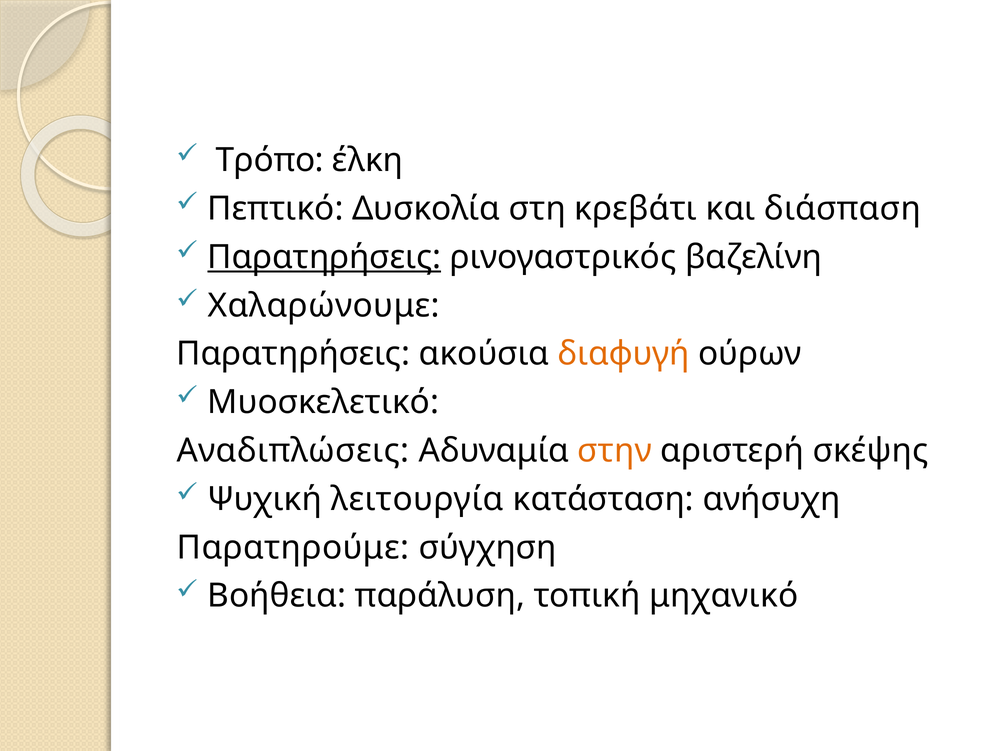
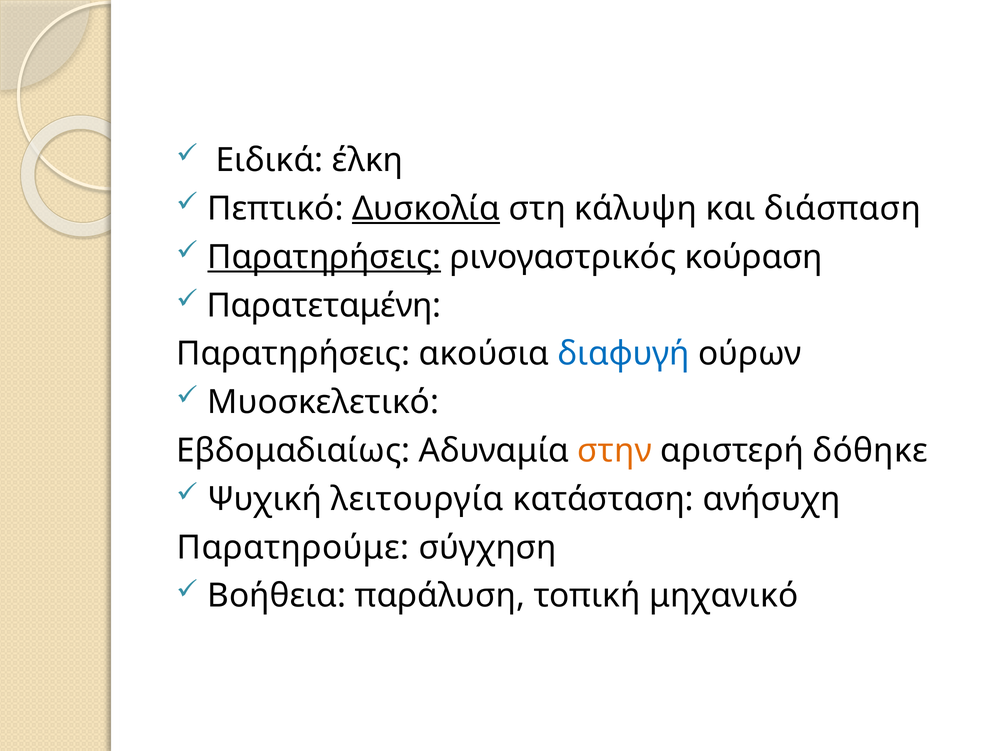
Τρόπο: Τρόπο -> Ειδικά (270, 160)
Δυσκολία underline: none -> present (426, 209)
κρεβάτι: κρεβάτι -> κάλυψη (636, 209)
βαζελίνη: βαζελίνη -> κούραση (754, 257)
Χαλαρώνουμε: Χαλαρώνουμε -> Παρατεταμένη (324, 306)
διαφυγή colour: orange -> blue (624, 354)
Αναδιπλώσεις: Αναδιπλώσεις -> Εβδομαδιαίως (293, 451)
σκέψης: σκέψης -> δόθηκε (870, 451)
